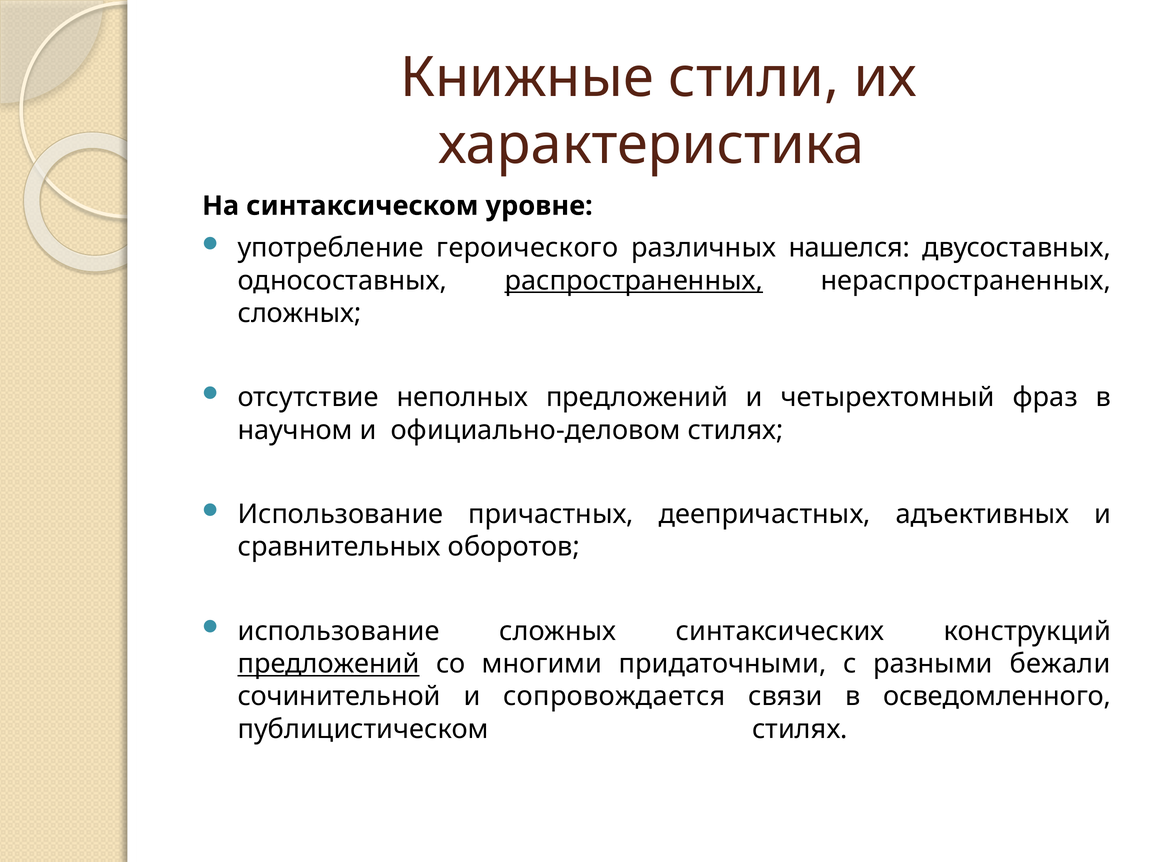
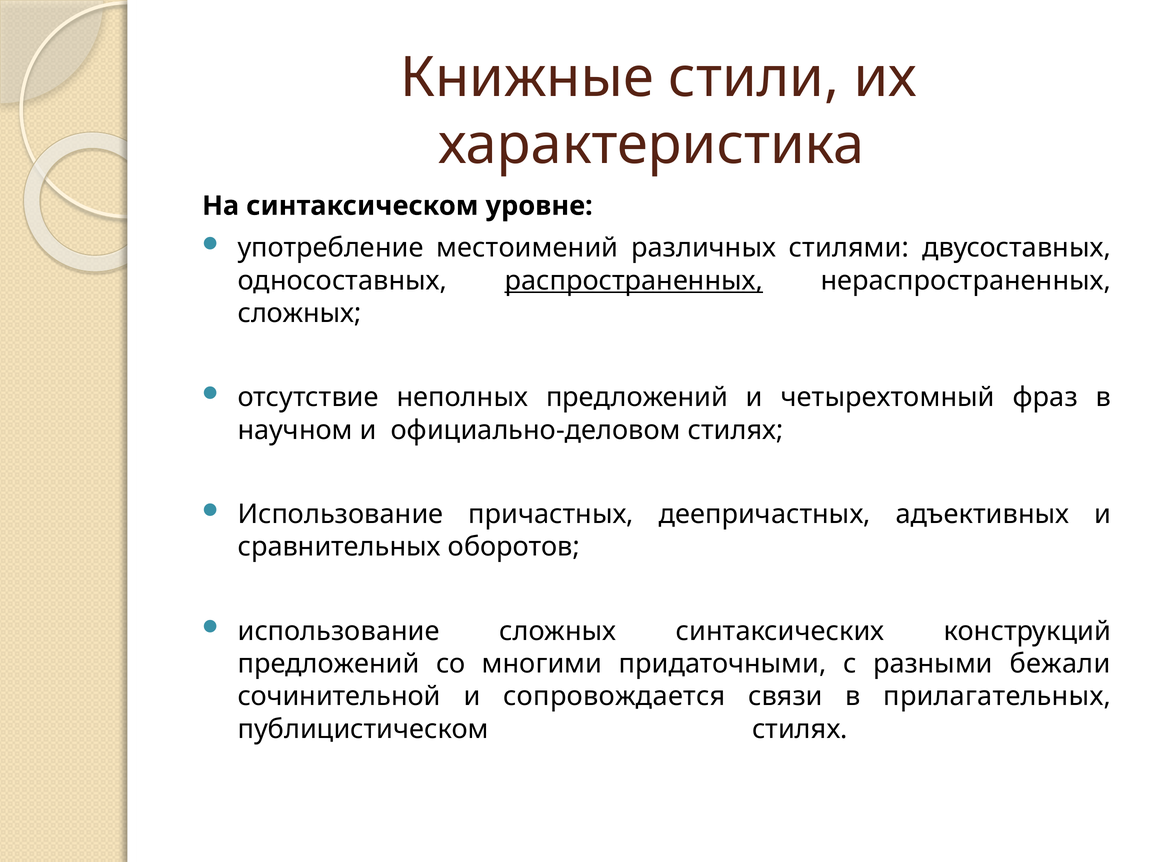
героического: героического -> местоимений (527, 248)
нашелся: нашелся -> стилями (849, 248)
предложений underline: present -> none (329, 664)
осведомленного: осведомленного -> прилагательных (997, 696)
